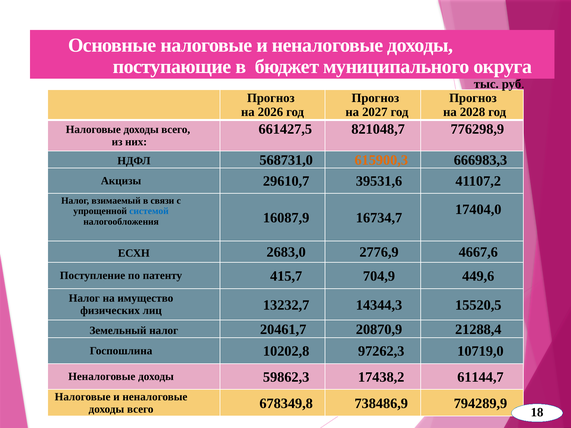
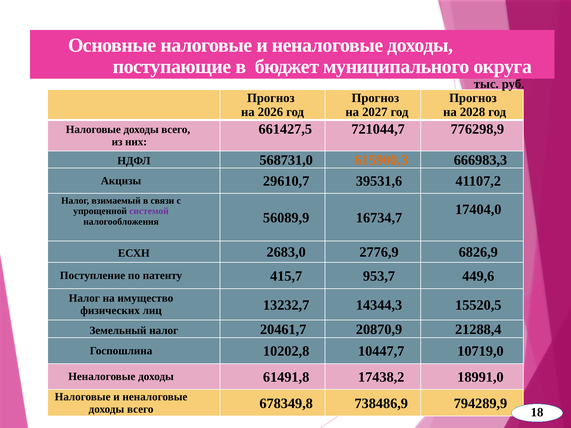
821048,7: 821048,7 -> 721044,7 (378, 129)
системой colour: blue -> purple (149, 211)
16087,9: 16087,9 -> 56089,9 (286, 218)
4667,6: 4667,6 -> 6826,9 (478, 252)
704,9: 704,9 -> 953,7 (379, 276)
97262,3: 97262,3 -> 10447,7 (381, 351)
59862,3: 59862,3 -> 61491,8 (286, 377)
61144,7: 61144,7 -> 18991,0 (480, 377)
